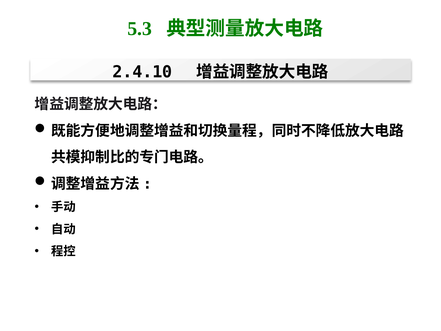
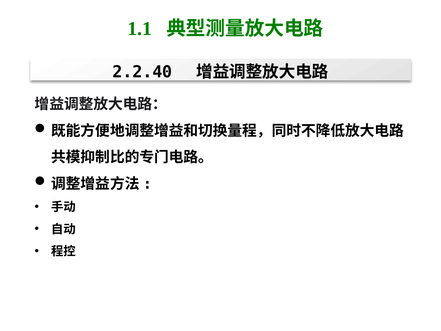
5.3: 5.3 -> 1.1 (140, 29)
2.4.10: 2.4.10 -> 2.2.40 (142, 72)
